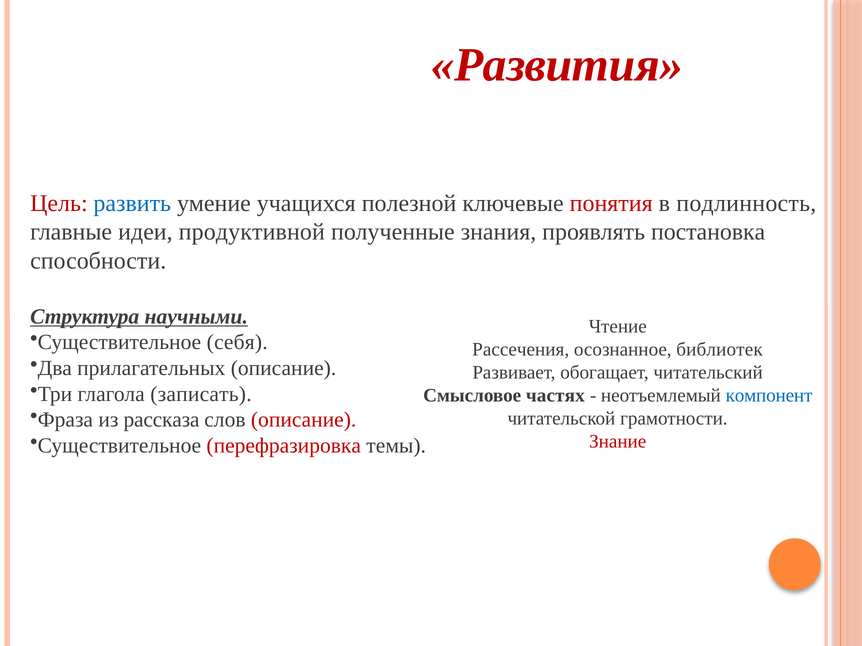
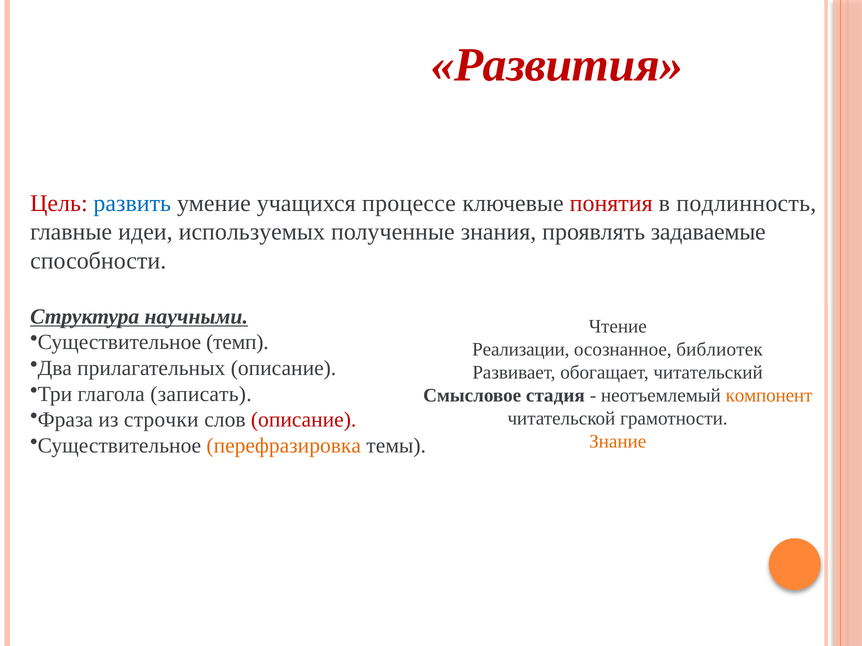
полезной: полезной -> процессе (409, 203)
продуктивной: продуктивной -> используемых (252, 232)
постановка: постановка -> задаваемые (708, 232)
себя: себя -> темп (237, 343)
Рассечения: Рассечения -> Реализации (521, 350)
частях: частях -> стадия (555, 396)
компонент colour: blue -> orange (769, 396)
рассказа: рассказа -> строчки (161, 420)
Знание colour: red -> orange (618, 442)
перефразировка colour: red -> orange (284, 446)
